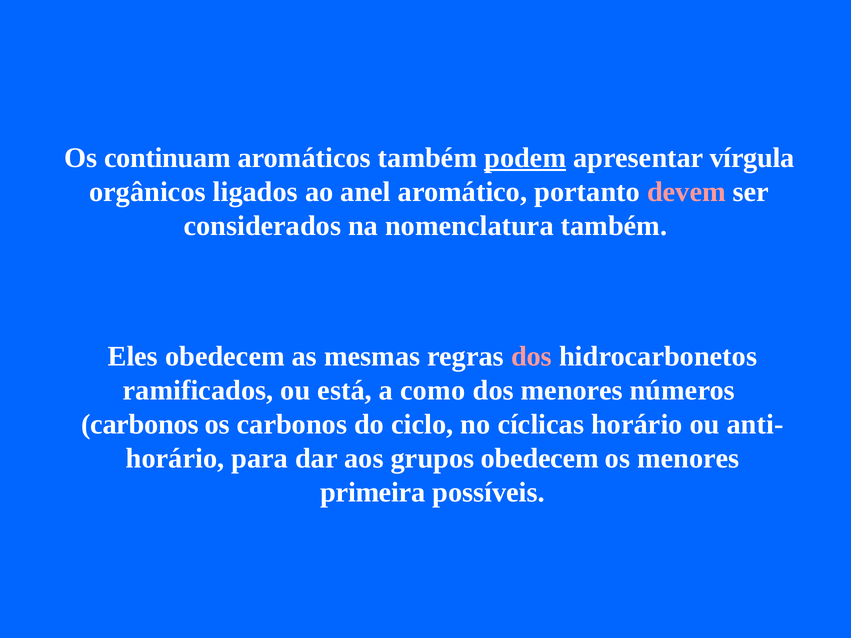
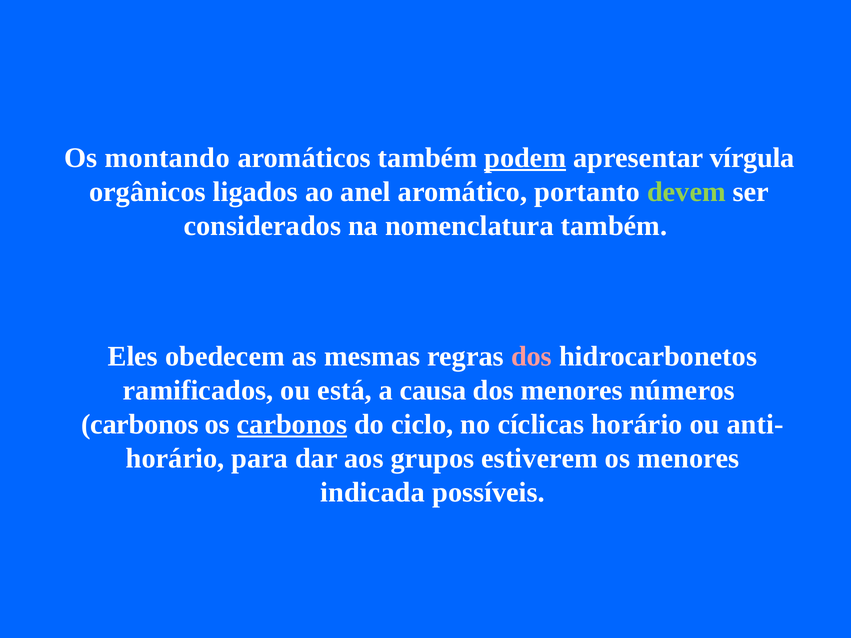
continuam: continuam -> montando (167, 158)
devem colour: pink -> light green (686, 192)
como: como -> causa (433, 391)
carbonos underline: none -> present (292, 425)
grupos obedecem: obedecem -> estiverem (540, 459)
primeira: primeira -> indicada (373, 493)
